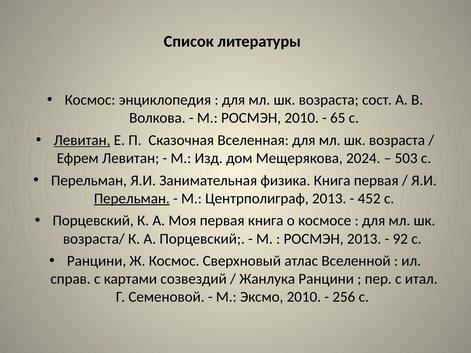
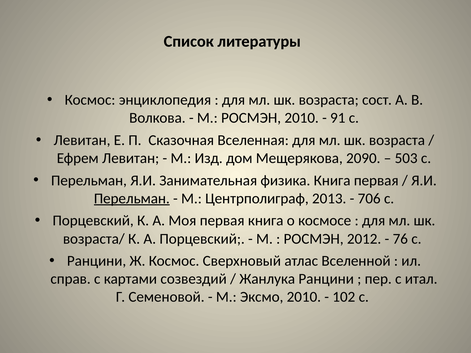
65: 65 -> 91 (338, 118)
Левитан underline: present -> none (82, 140)
2024: 2024 -> 2090 (363, 158)
452: 452 -> 706 (369, 199)
РОСМЭН 2013: 2013 -> 2012 (364, 239)
92: 92 -> 76 (400, 239)
256: 256 -> 102 (344, 297)
